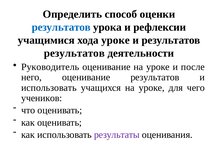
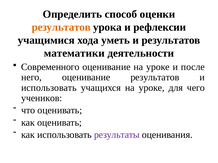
результатов colour: blue -> orange (61, 27)
хода уроке: уроке -> уметь (116, 40)
результатов: результатов -> математики (74, 53)
Руководитель: Руководитель -> Современного (50, 67)
